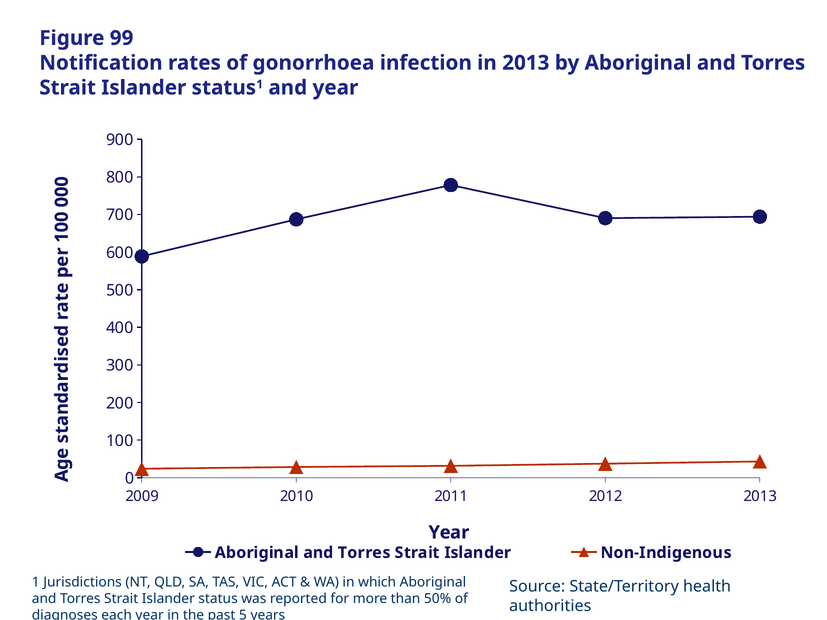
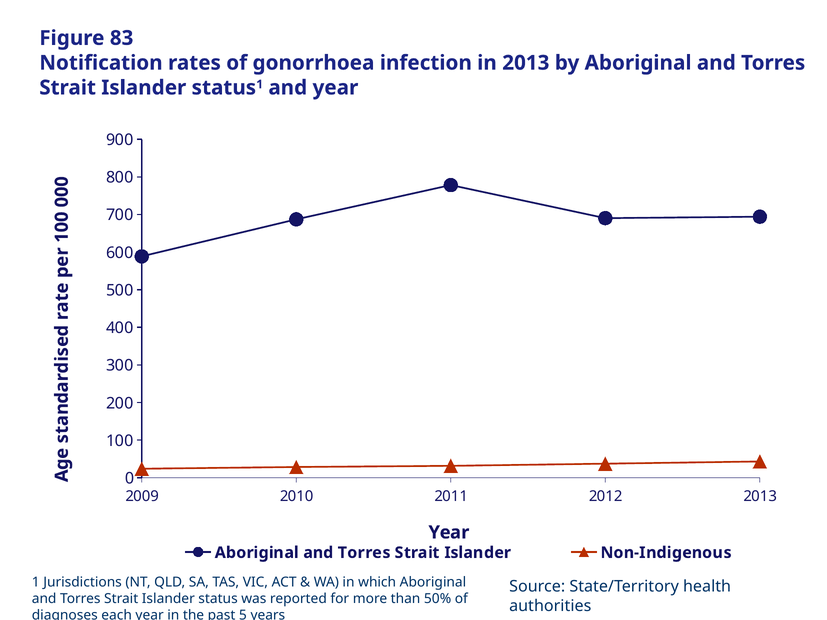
99: 99 -> 83 (122, 38)
